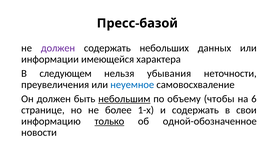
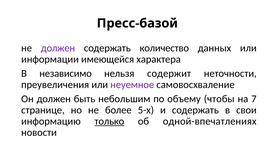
небольших: небольших -> количество (164, 48)
следующем: следующем -> независимо (66, 74)
убывания: убывания -> содержит (169, 74)
неуемное colour: blue -> purple (132, 85)
небольшим underline: present -> none (124, 99)
6: 6 -> 7 (254, 99)
1-х: 1-х -> 5-х (146, 110)
одной-обозначенное: одной-обозначенное -> одной-впечатлениях (210, 122)
